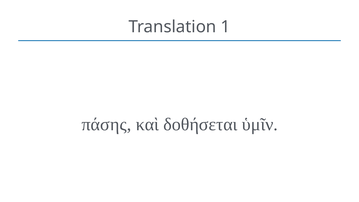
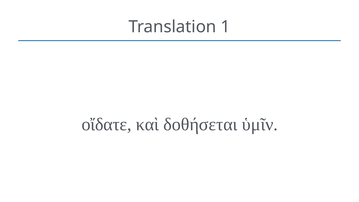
πάσης: πάσης -> οἴδατε (107, 124)
